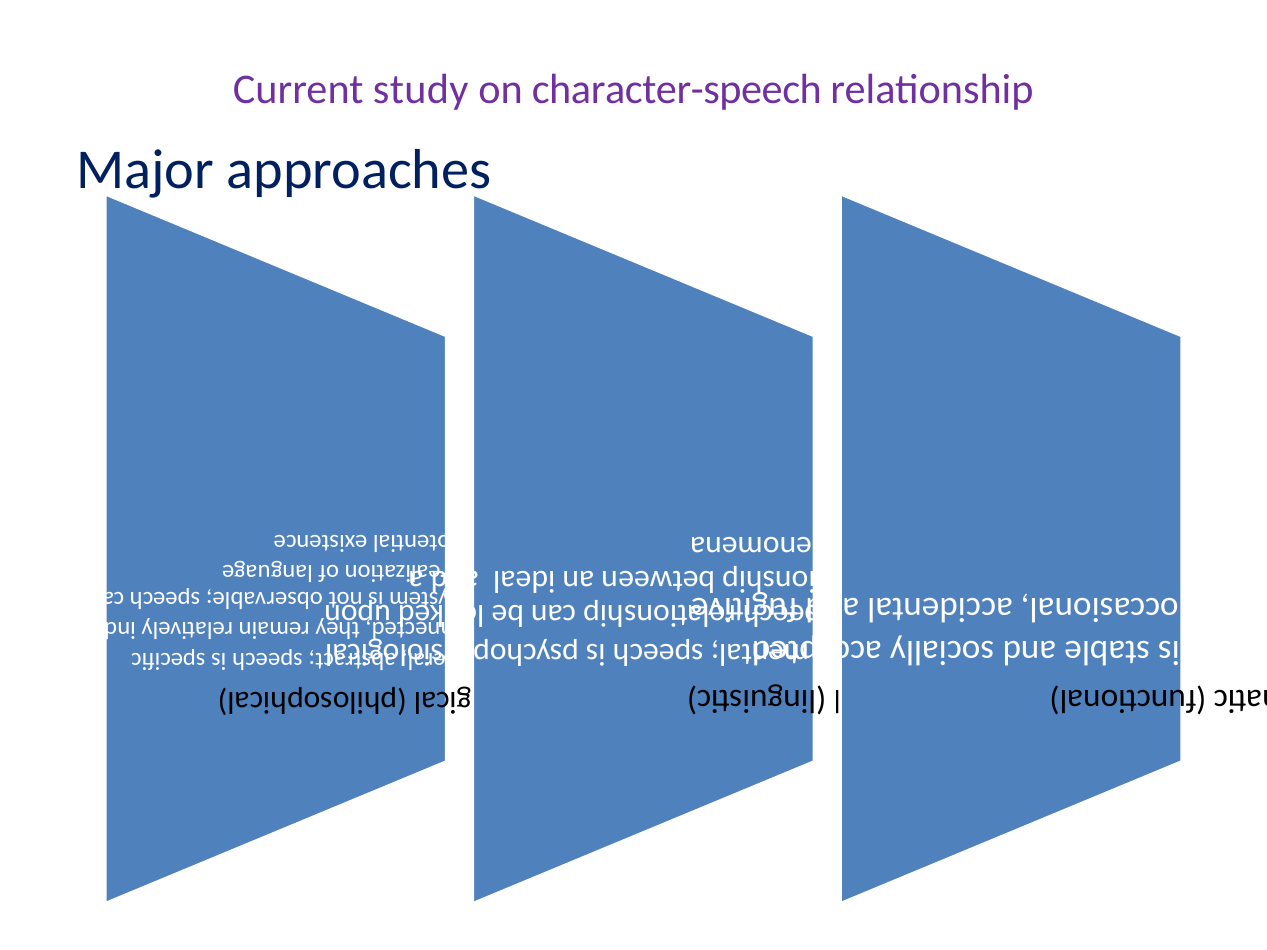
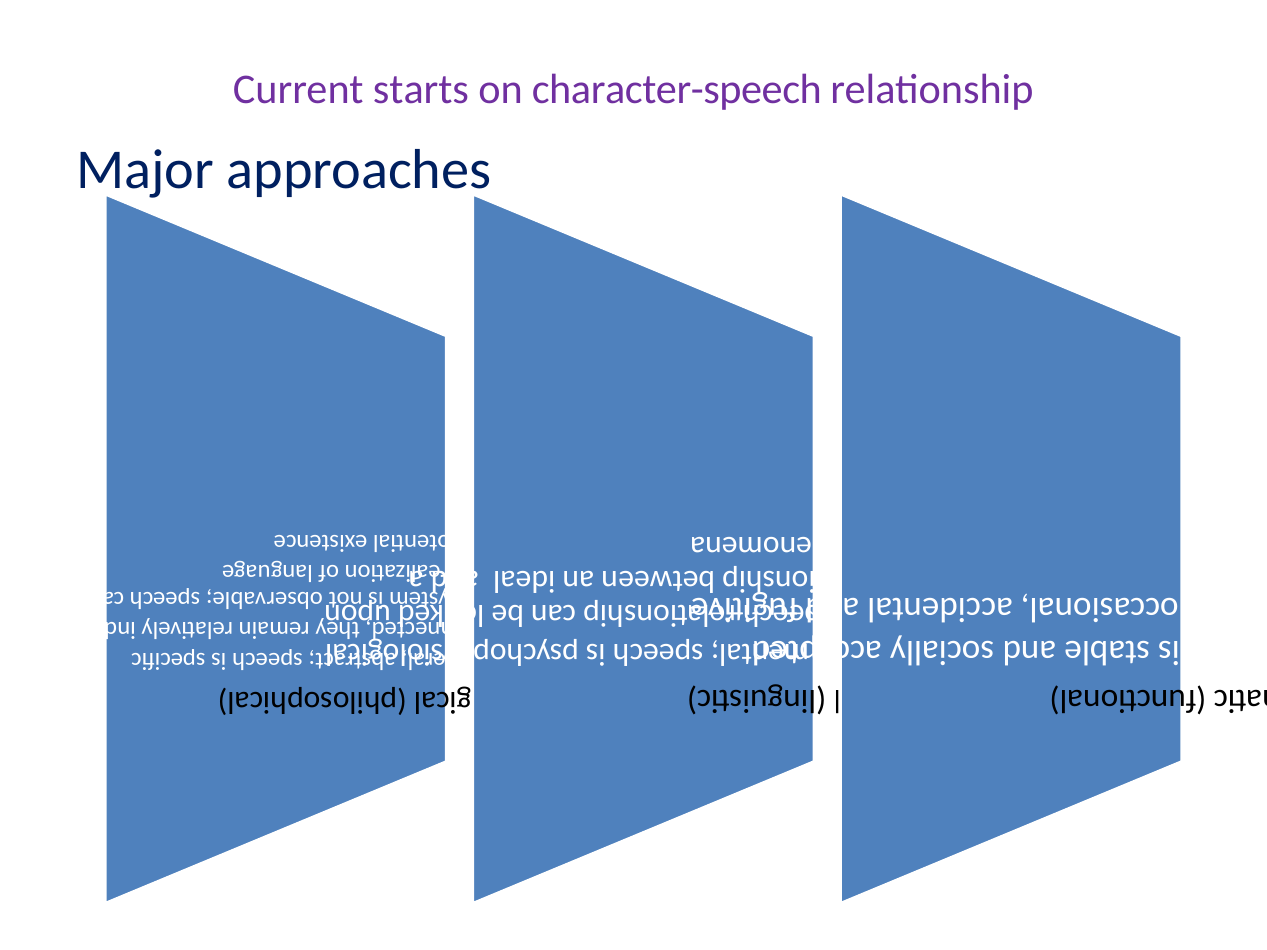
study: study -> starts (421, 90)
